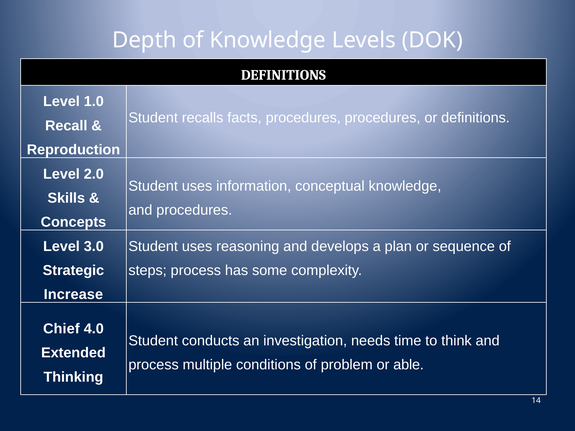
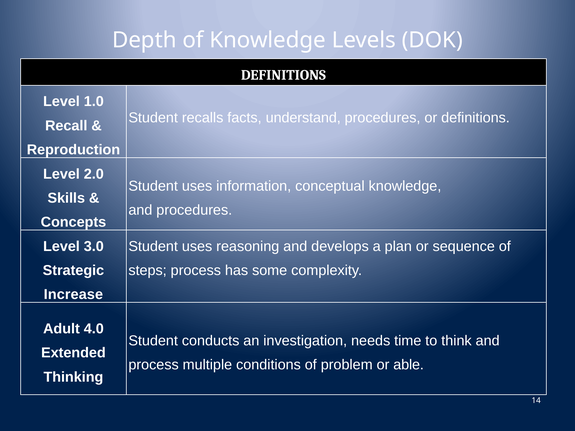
facts procedures: procedures -> understand (303, 118)
Chief: Chief -> Adult (61, 329)
